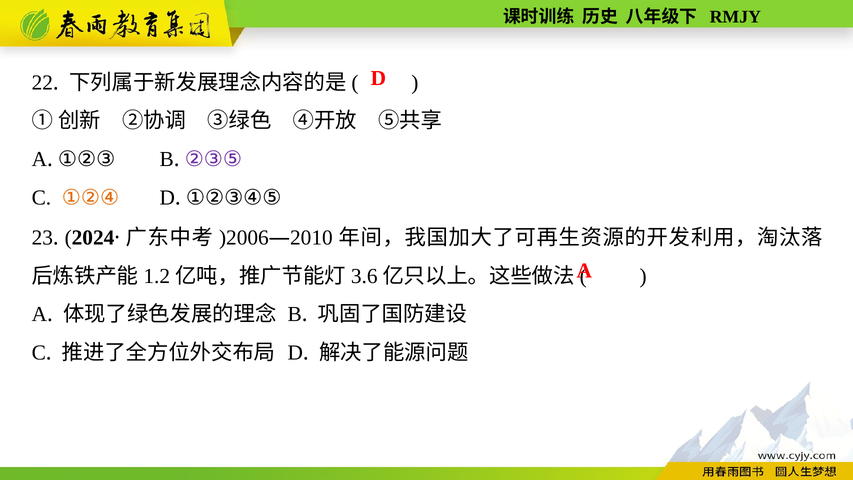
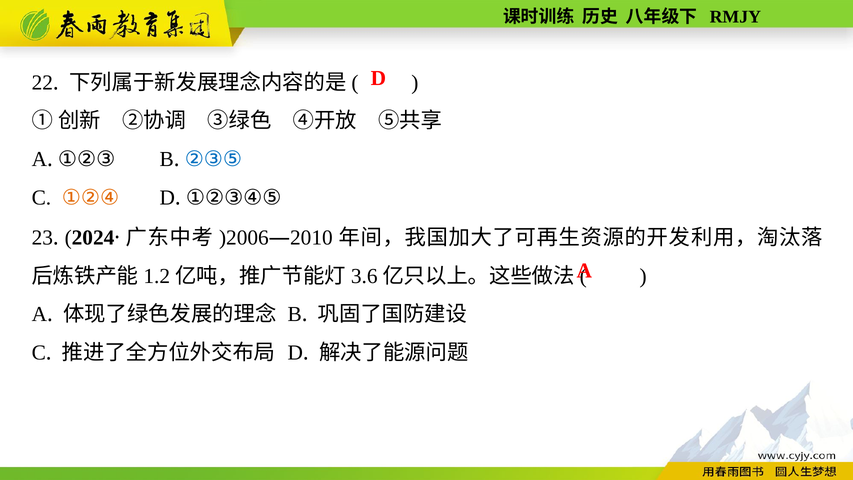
②③⑤ colour: purple -> blue (213, 159)
